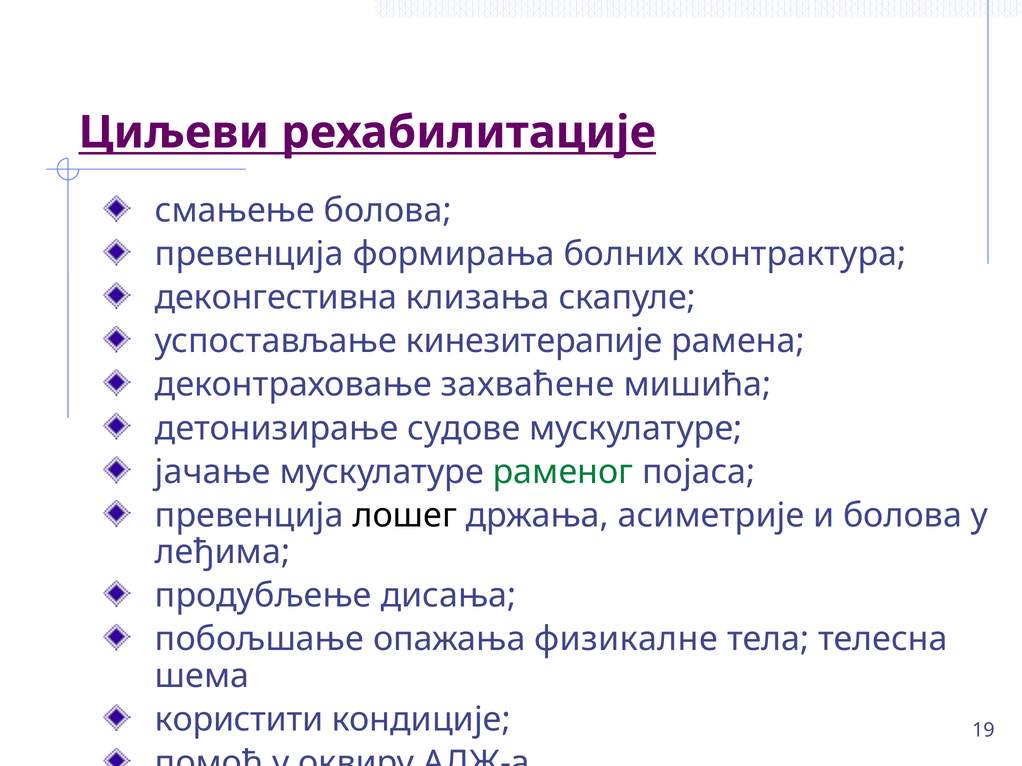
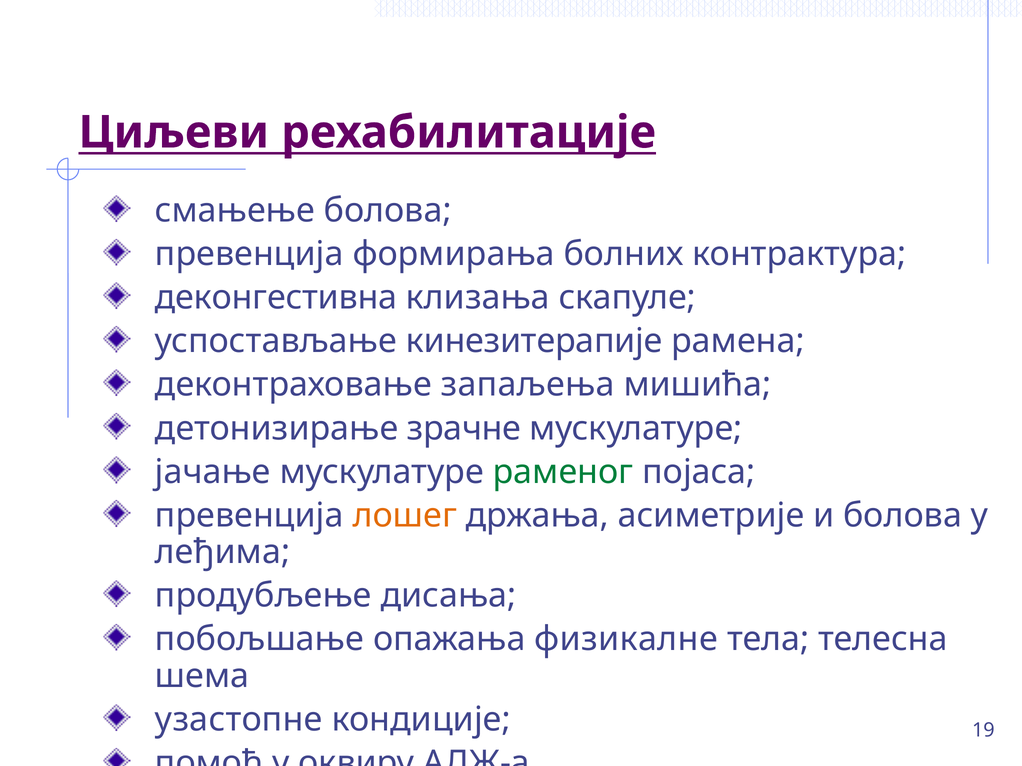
захваћене: захваћене -> запаљења (528, 385)
судове: судове -> зрачне (464, 429)
лошег colour: black -> orange (405, 516)
користити: користити -> узастопне (239, 720)
